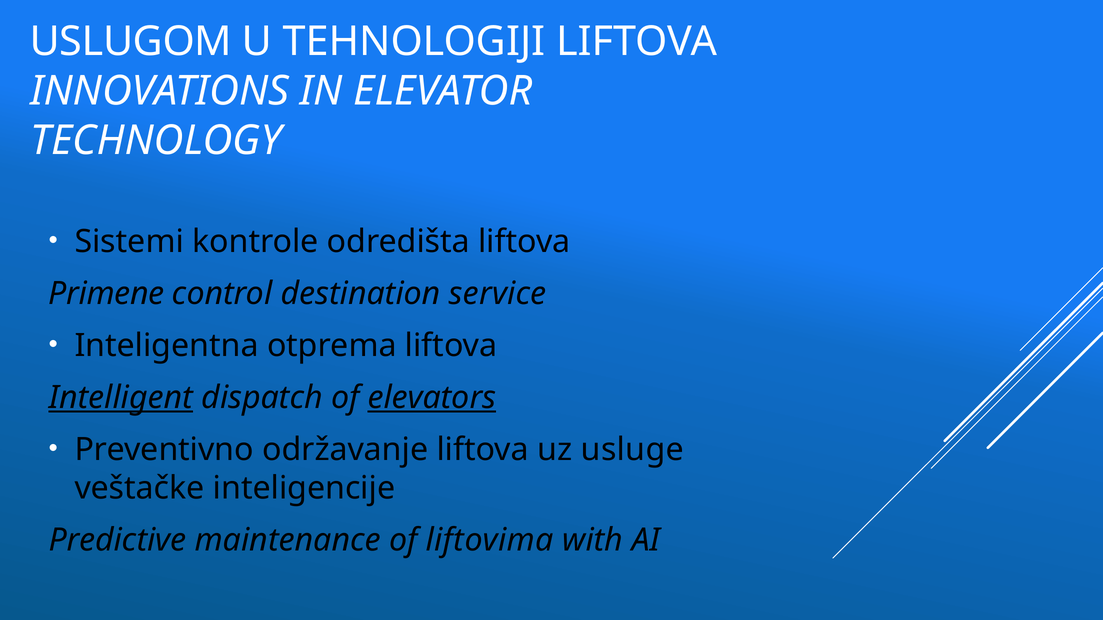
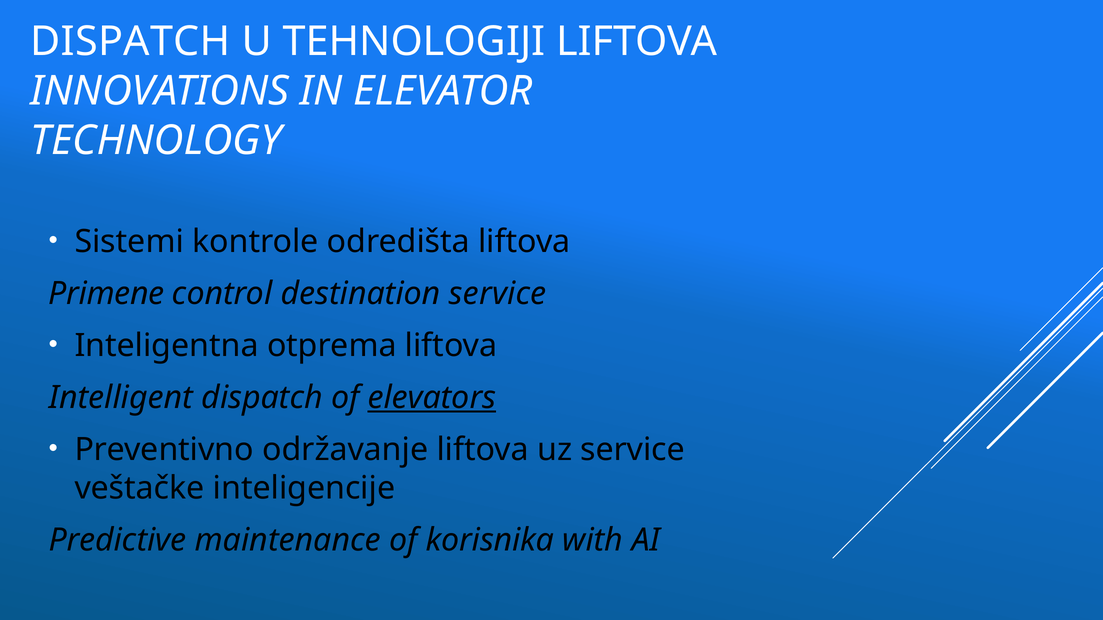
USLUGOM: USLUGOM -> DISPATCH (130, 42)
Intelligent underline: present -> none (121, 398)
uz usluge: usluge -> service (633, 450)
liftovima: liftovima -> korisnika (490, 540)
